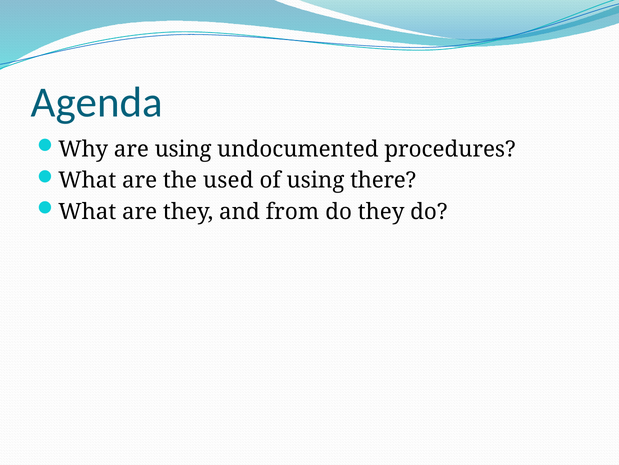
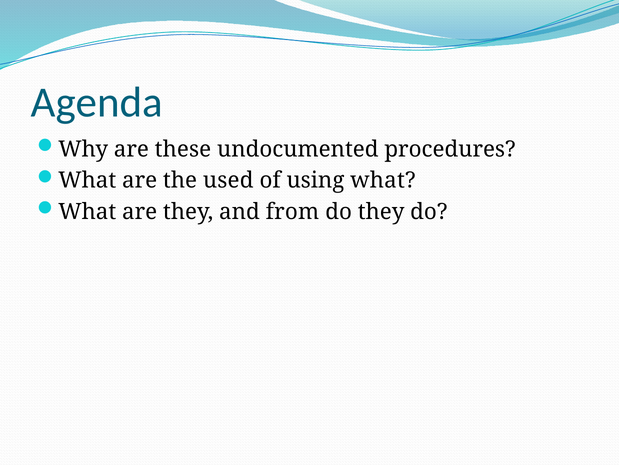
are using: using -> these (183, 149)
using there: there -> what (383, 180)
